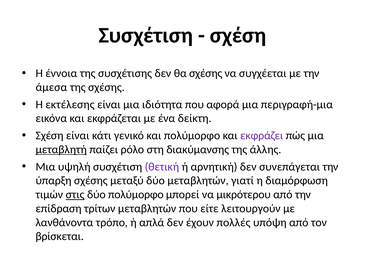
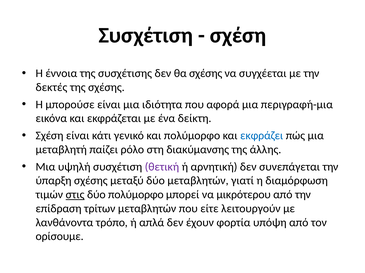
άμεσα: άμεσα -> δεκτές (51, 87)
εκτέλεσης: εκτέλεσης -> μπορούσε (70, 105)
εκφράζει colour: purple -> blue (262, 136)
μεταβλητή underline: present -> none (61, 150)
πολλές: πολλές -> φορτία (234, 223)
βρίσκεται: βρίσκεται -> ορίσουμε (60, 237)
